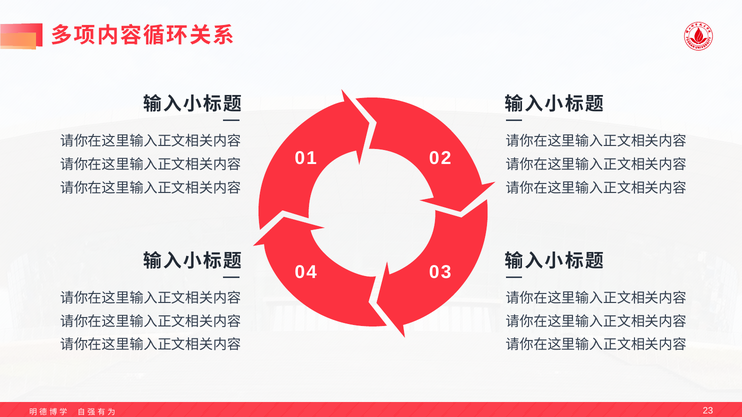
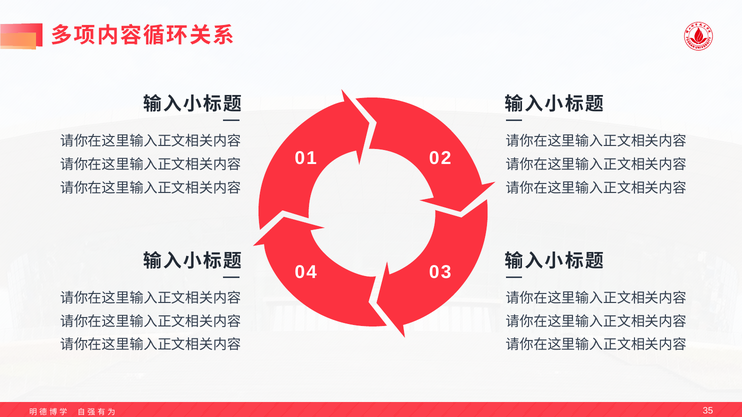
23: 23 -> 35 (708, 411)
